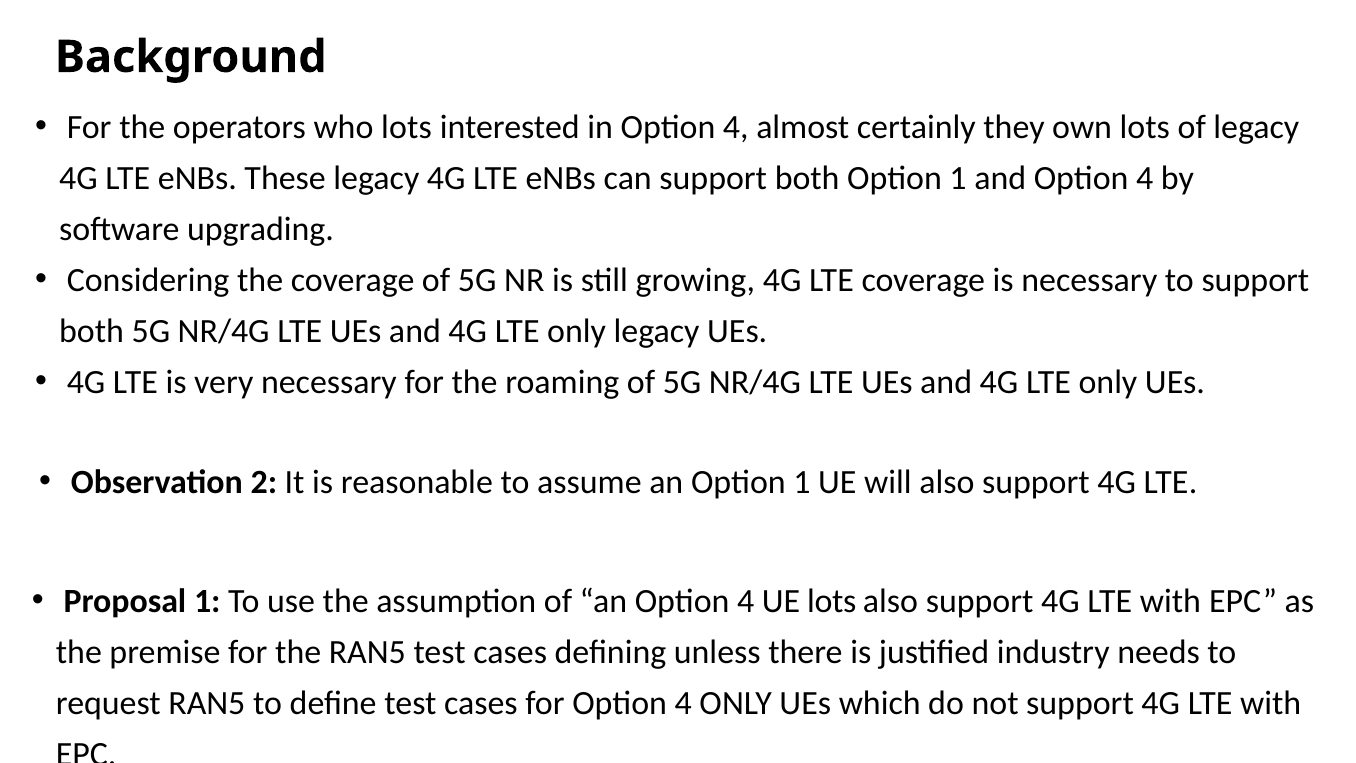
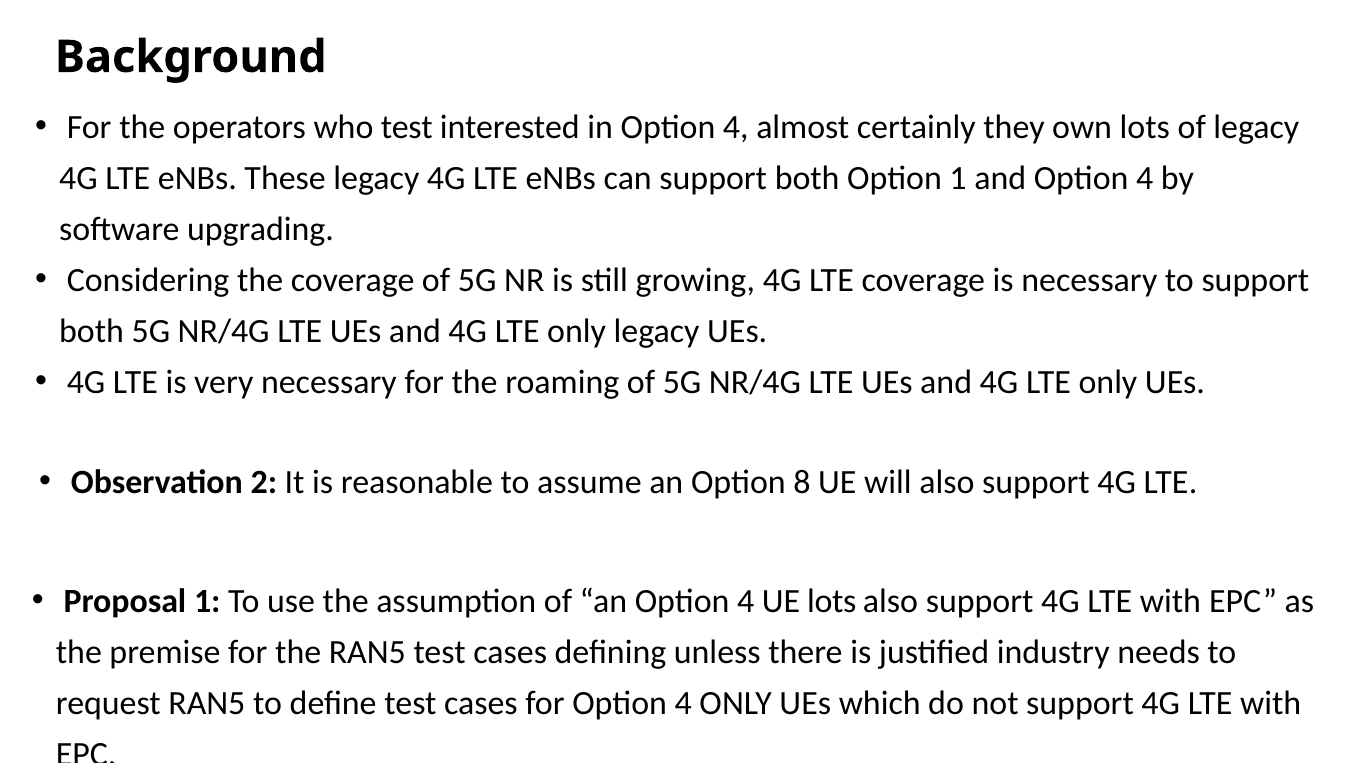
who lots: lots -> test (407, 128)
an Option 1: 1 -> 8 (802, 482)
